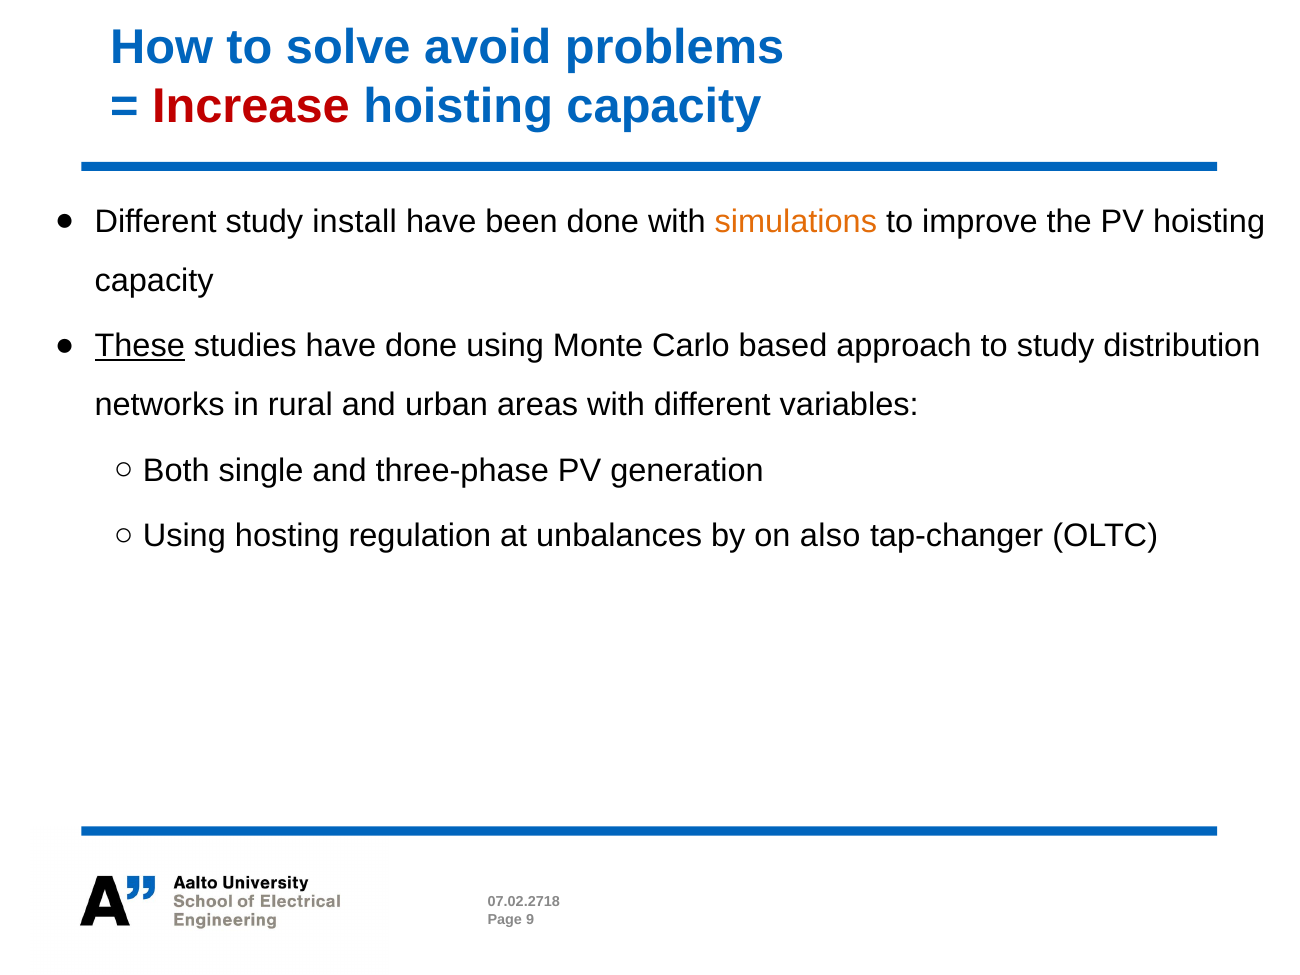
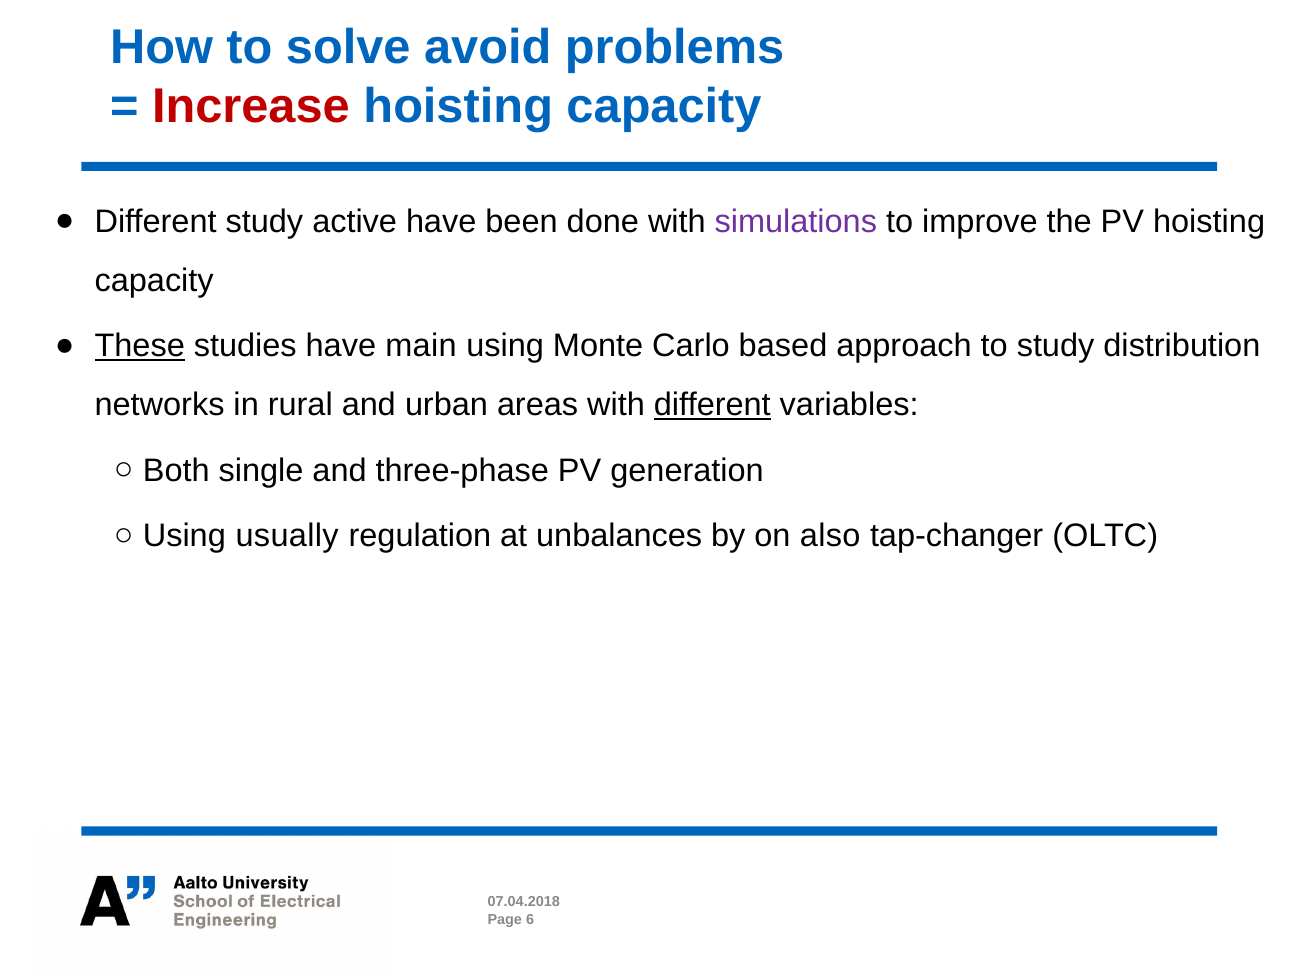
install: install -> active (355, 222)
simulations colour: orange -> purple (796, 222)
have done: done -> main (421, 346)
different underline: none -> present (712, 405)
hosting: hosting -> usually (287, 536)
07.02.2718: 07.02.2718 -> 07.04.2018 (524, 902)
9: 9 -> 6 (530, 920)
